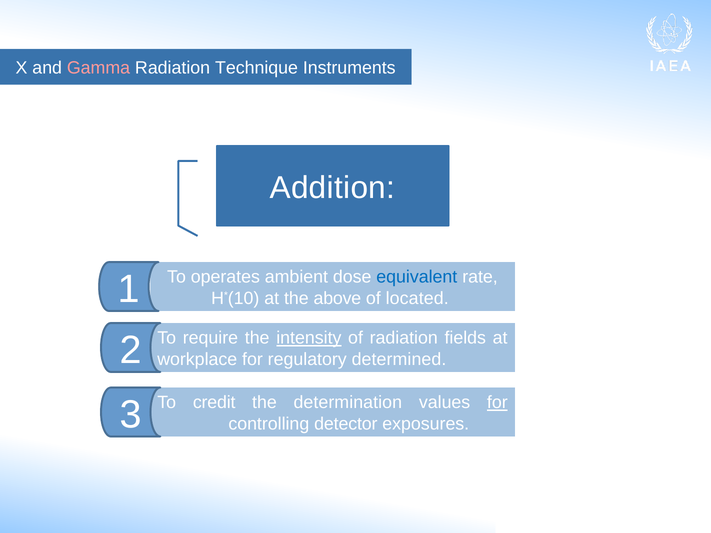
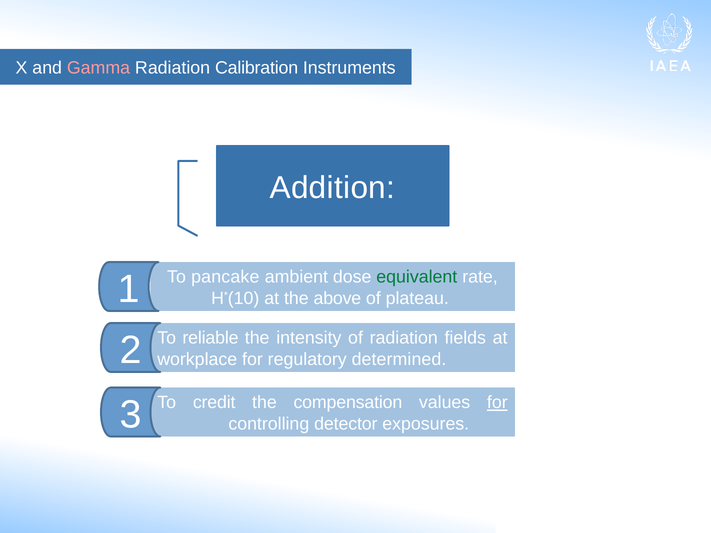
Technique: Technique -> Calibration (257, 68)
operates: operates -> pancake (225, 277)
equivalent colour: blue -> green (417, 277)
located: located -> plateau (417, 299)
require: require -> reliable (211, 338)
intensity underline: present -> none (309, 338)
determination: determination -> compensation (348, 403)
